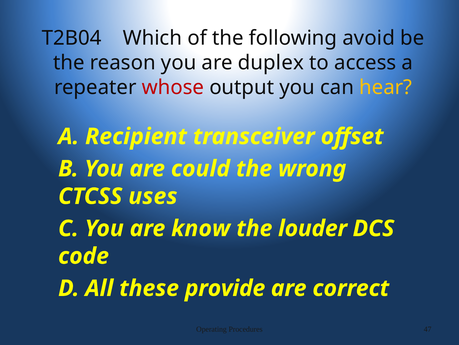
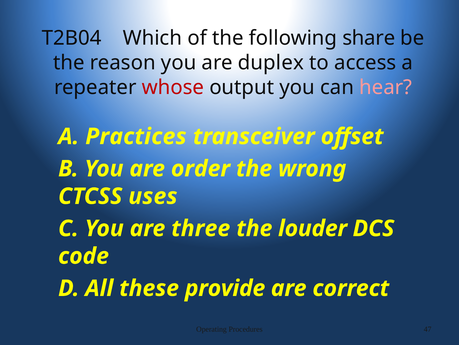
avoid: avoid -> share (369, 38)
hear colour: yellow -> pink (386, 87)
Recipient: Recipient -> Practices (136, 136)
could: could -> order (201, 168)
know: know -> three (201, 228)
